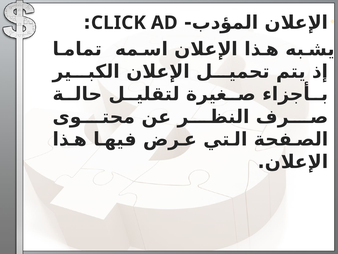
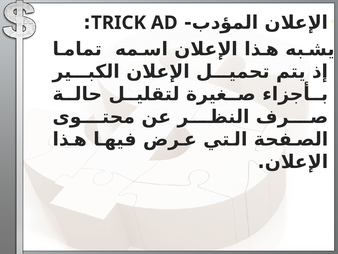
CLICK: CLICK -> TRICK (119, 23)
